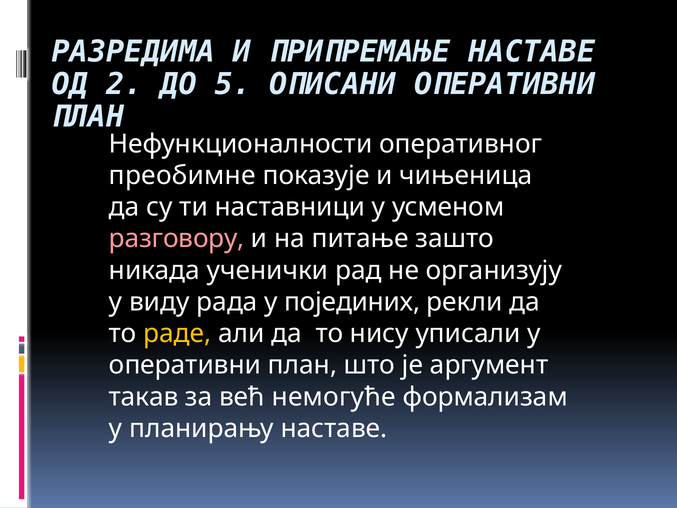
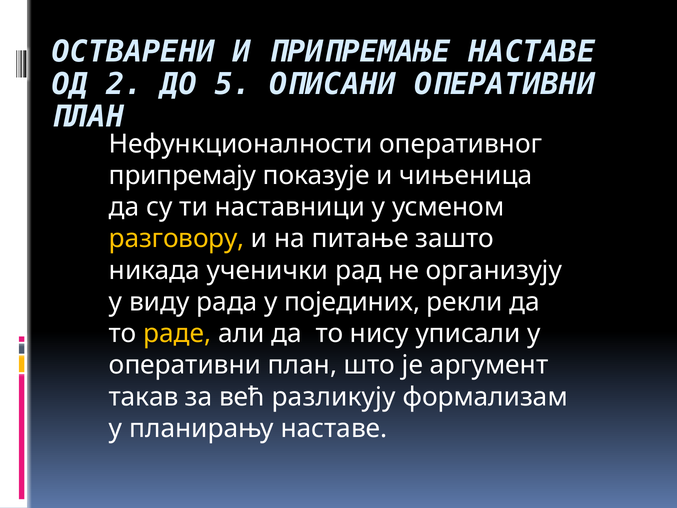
РАЗРЕДИМА: РАЗРЕДИМА -> ОСТВАРЕНИ (133, 52)
преобимне: преобимне -> припремају (183, 175)
разговору colour: pink -> yellow (177, 239)
немогуће: немогуће -> разликују (334, 397)
